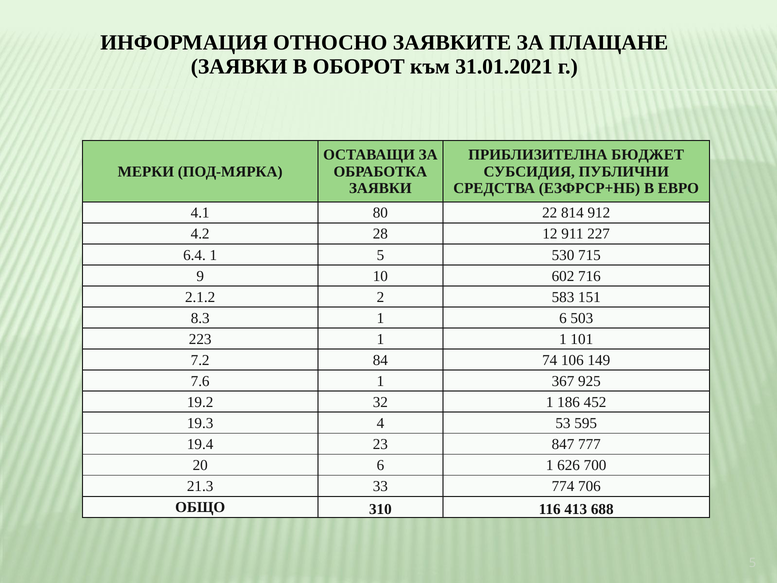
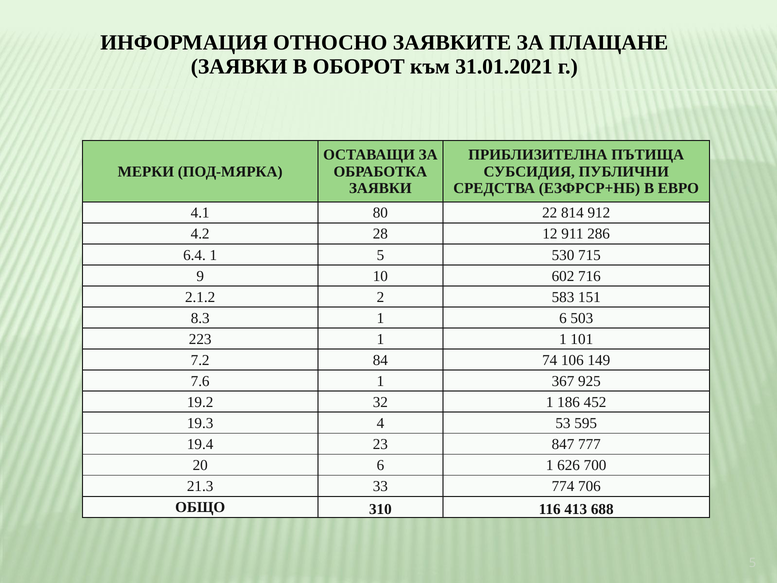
БЮДЖЕТ: БЮДЖЕТ -> ПЪТИЩА (648, 155)
227: 227 -> 286 (599, 234)
